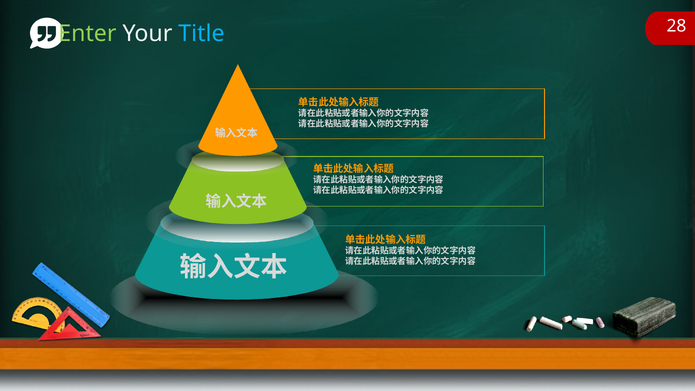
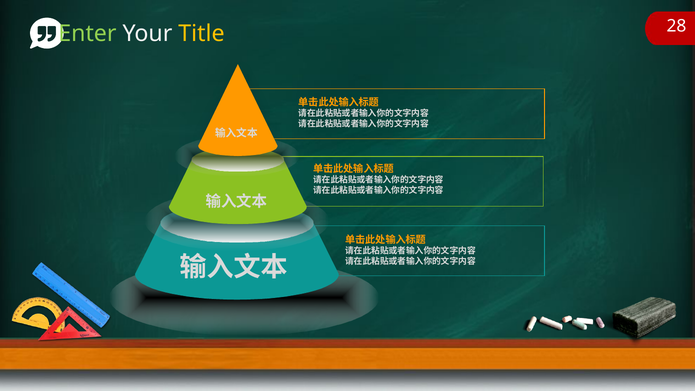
Title colour: light blue -> yellow (201, 34)
